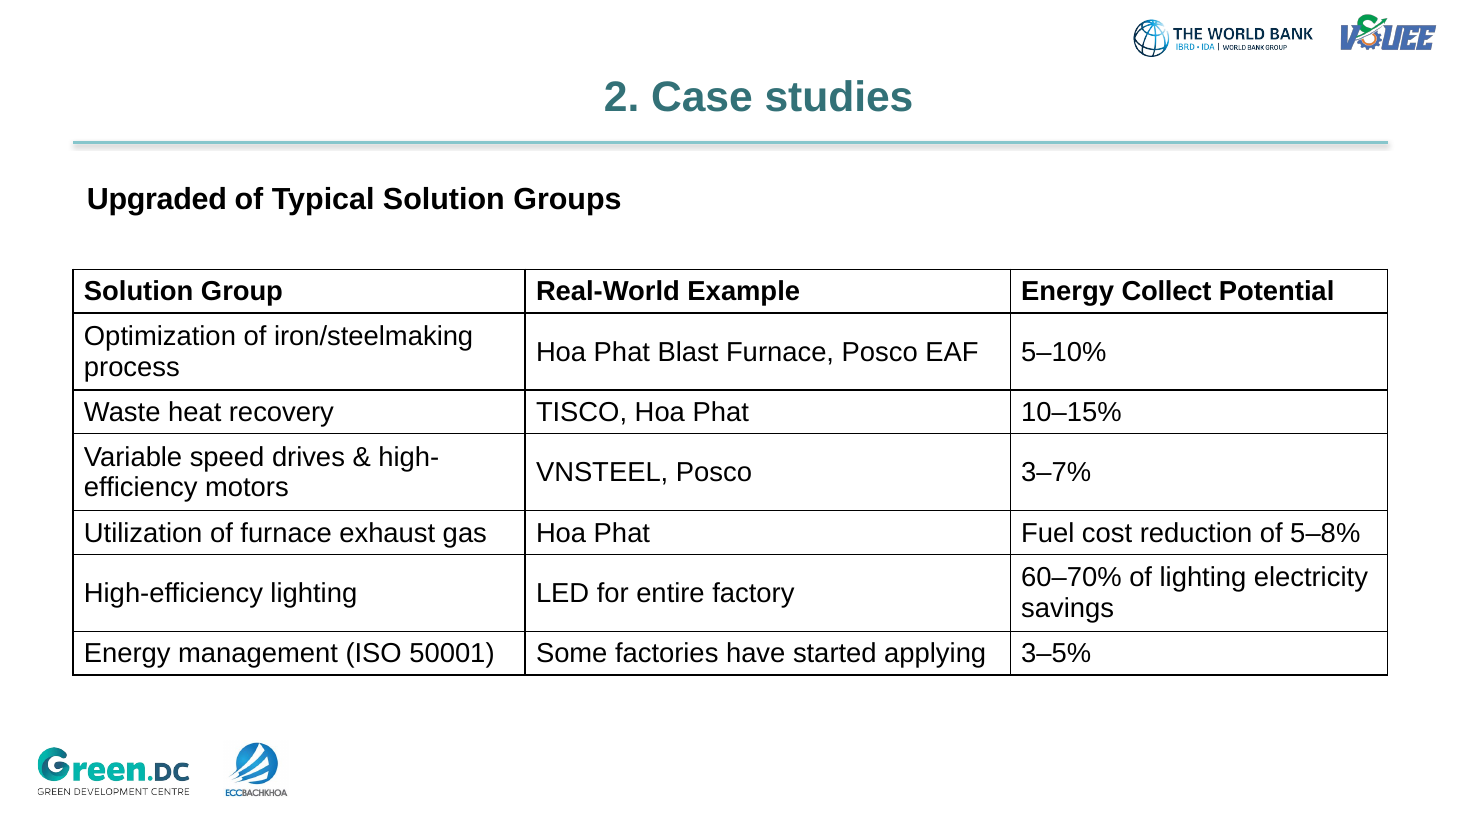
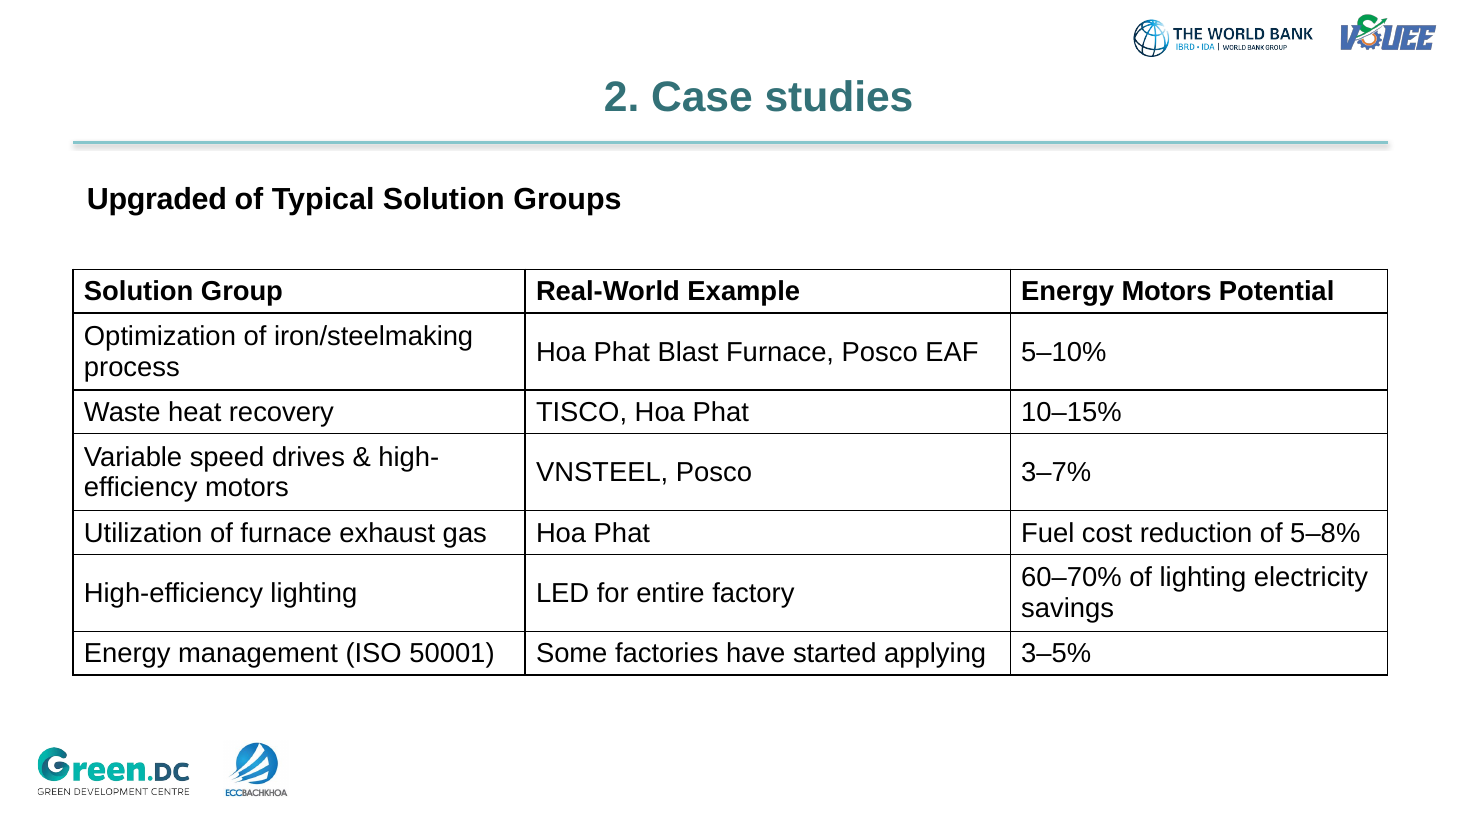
Energy Collect: Collect -> Motors (1167, 292)
